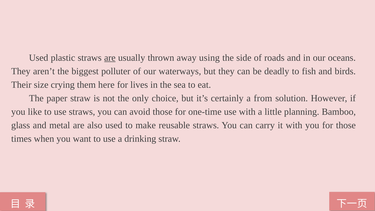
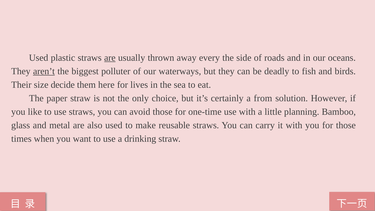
using: using -> every (209, 58)
aren’t underline: none -> present (44, 71)
crying: crying -> decide (63, 85)
